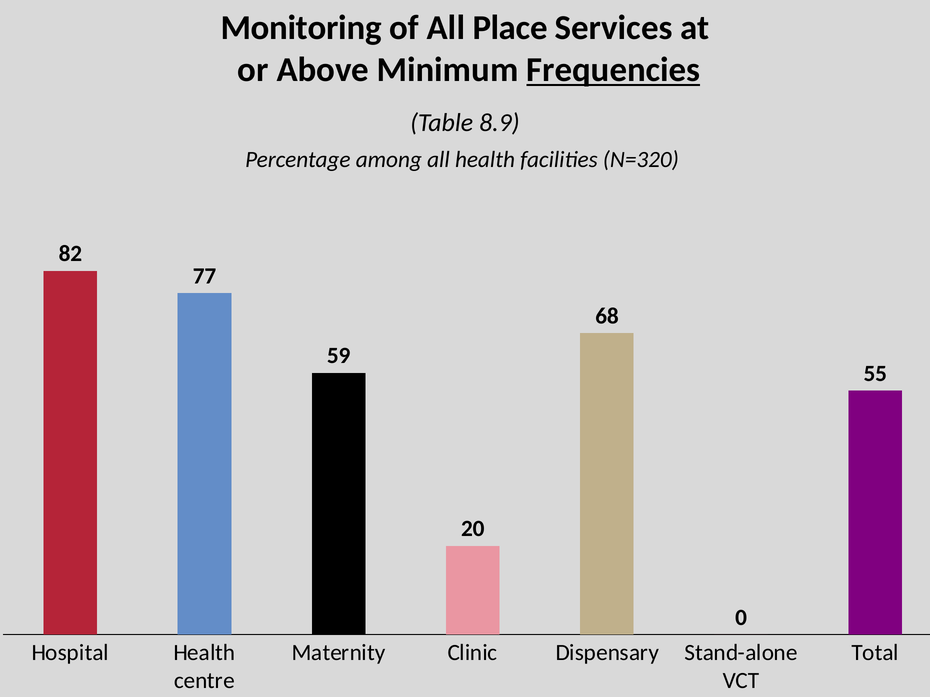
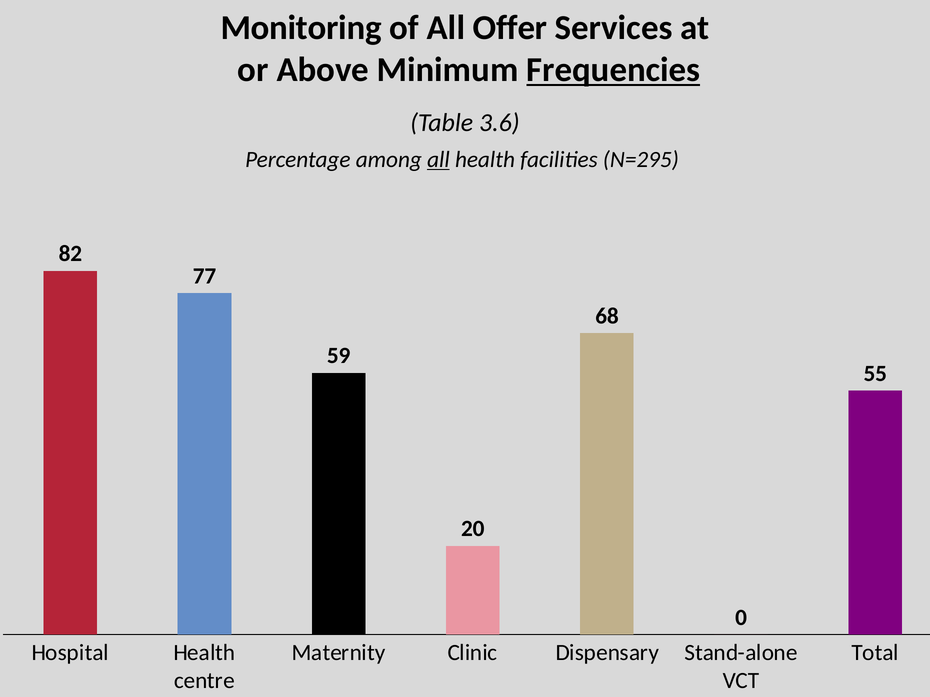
Place: Place -> Offer (510, 28)
8.9: 8.9 -> 3.6 (499, 123)
all underline: none -> present (438, 160)
N=320: N=320 -> N=295 (641, 160)
